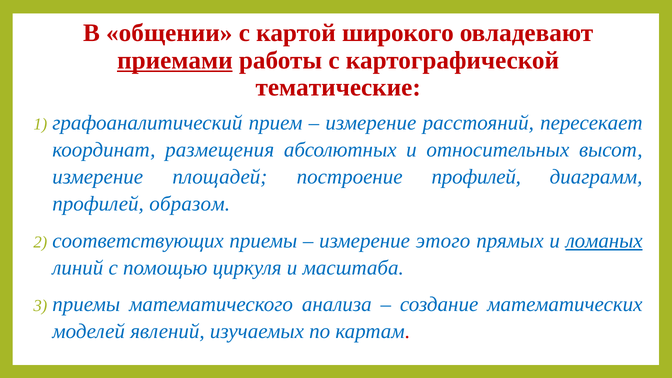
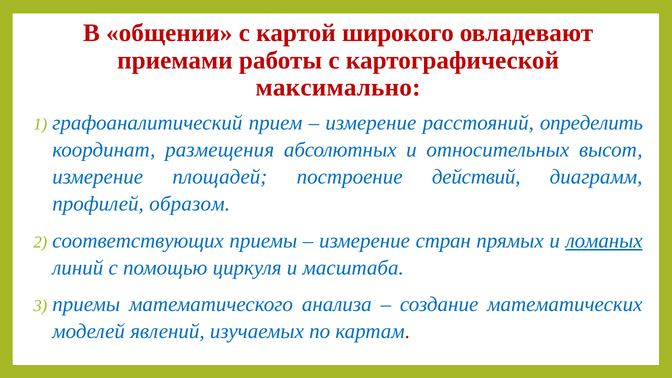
приемами underline: present -> none (175, 60)
тематические: тематические -> максимально (338, 88)
пересекает: пересекает -> определить (591, 123)
построение профилей: профилей -> действий (476, 177)
этого: этого -> стран (443, 241)
